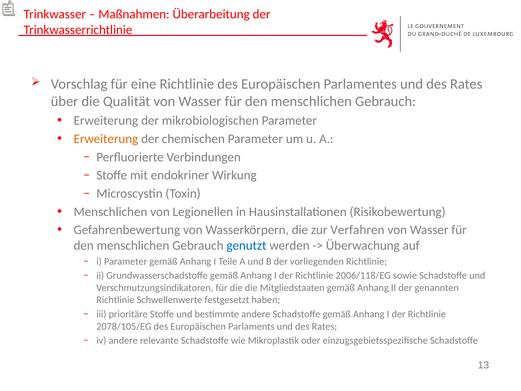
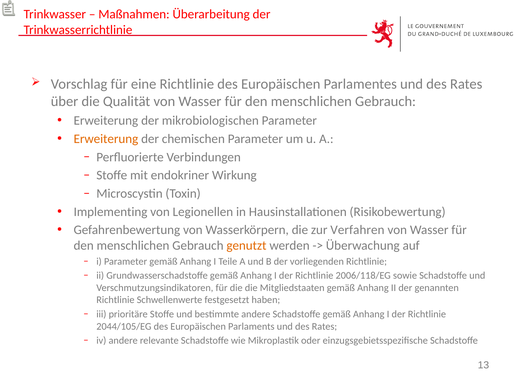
Menschlichen: Menschlichen -> Implementing (110, 212)
genutzt colour: blue -> orange (246, 246)
2078/105/EG: 2078/105/EG -> 2044/105/EG (124, 326)
